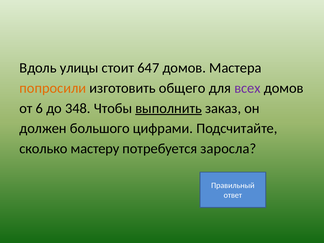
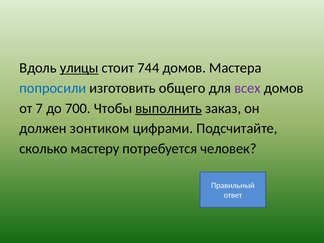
улицы underline: none -> present (79, 68)
647: 647 -> 744 (148, 68)
попросили colour: orange -> blue (53, 88)
6: 6 -> 7 (39, 108)
348: 348 -> 700 (78, 108)
большого: большого -> зонтиком (100, 128)
заросла: заросла -> человек (228, 149)
